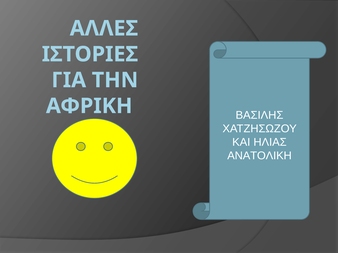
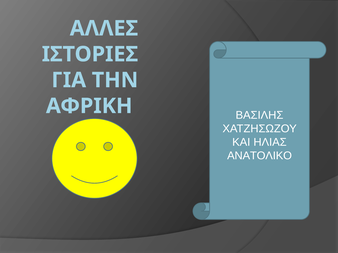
ΑΝΑΤΟΛΙΚΗ: ΑΝΑΤΟΛΙΚΗ -> ΑΝΑΤΟΛΙΚΟ (260, 156)
